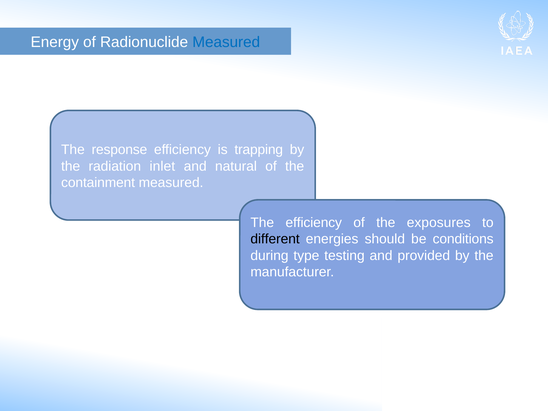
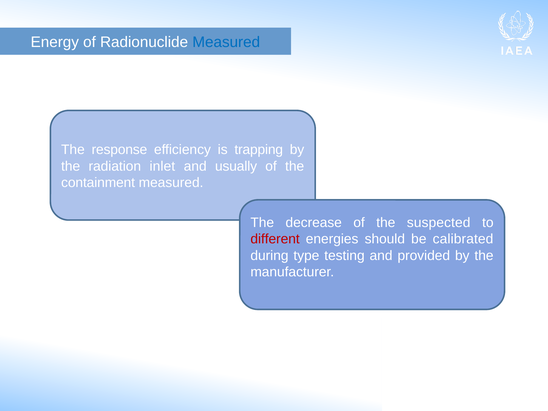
natural: natural -> usually (236, 166)
The efficiency: efficiency -> decrease (314, 223)
exposures: exposures -> suspected (439, 223)
different colour: black -> red (275, 239)
conditions: conditions -> calibrated (463, 239)
